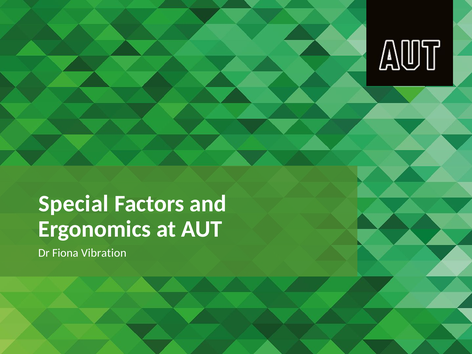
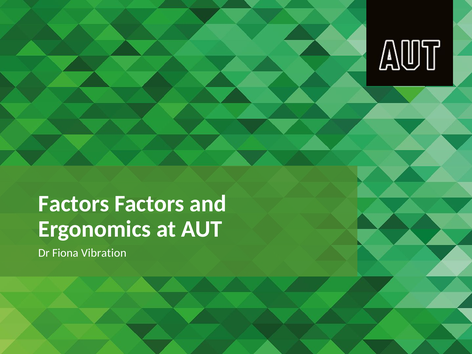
Special: Special -> Factors (74, 204)
